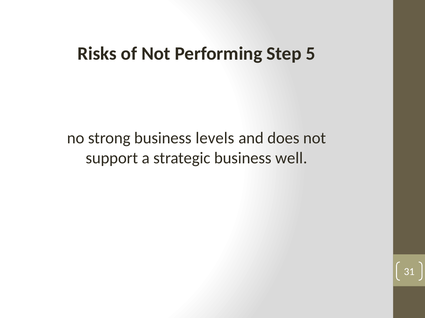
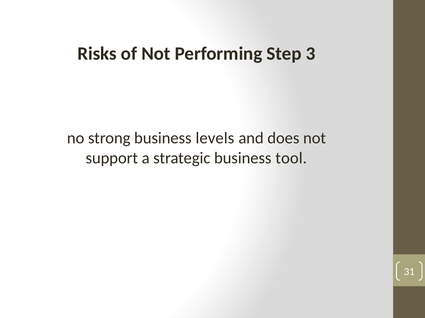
5: 5 -> 3 (311, 54)
well: well -> tool (291, 158)
